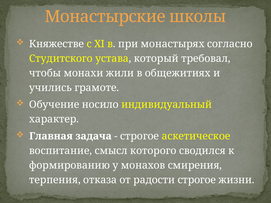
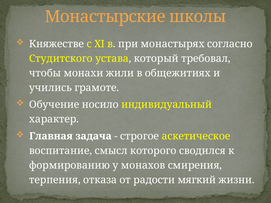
радости строгое: строгое -> мягкий (197, 180)
